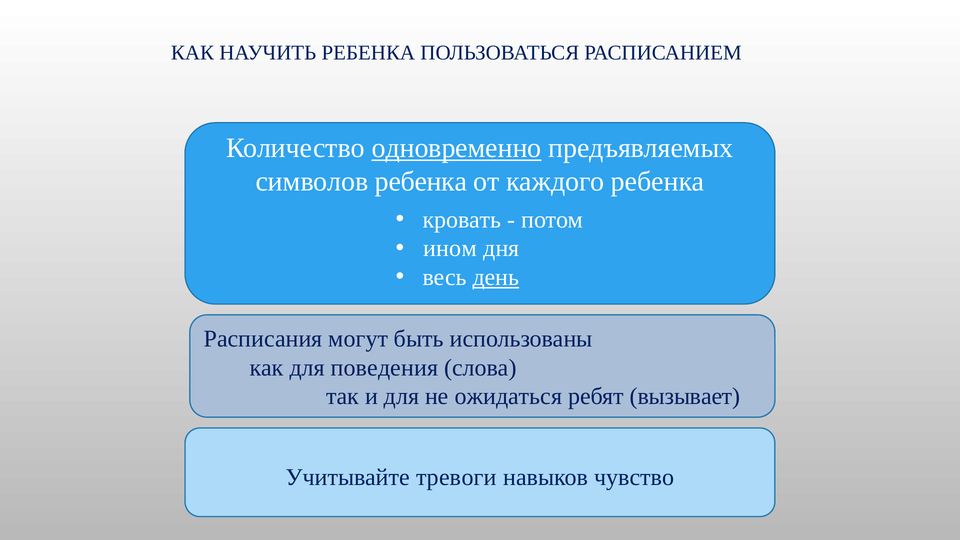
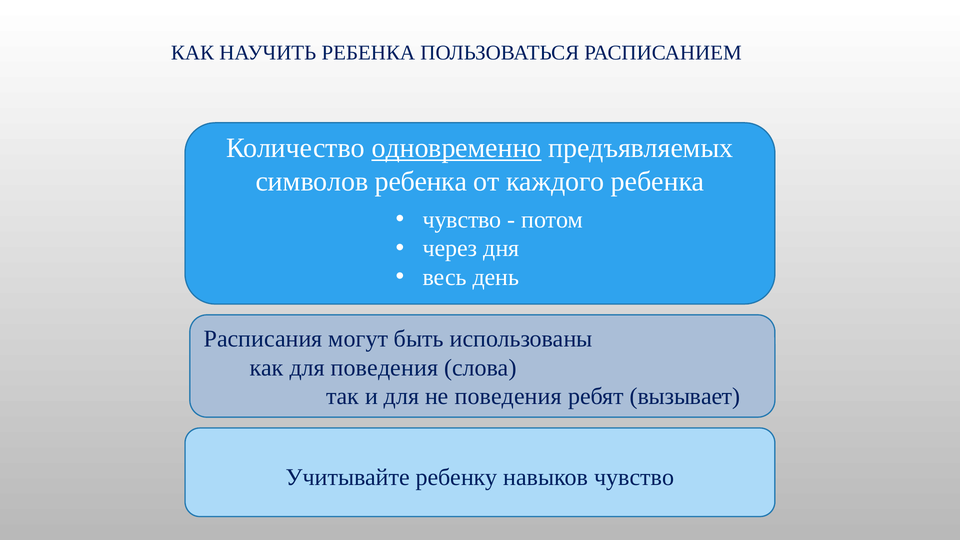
кровать: кровать -> чувство (462, 220)
ином: ином -> через (450, 249)
день underline: present -> none (496, 277)
не ожидаться: ожидаться -> поведения (508, 396)
тревоги: тревоги -> ребенку (457, 478)
